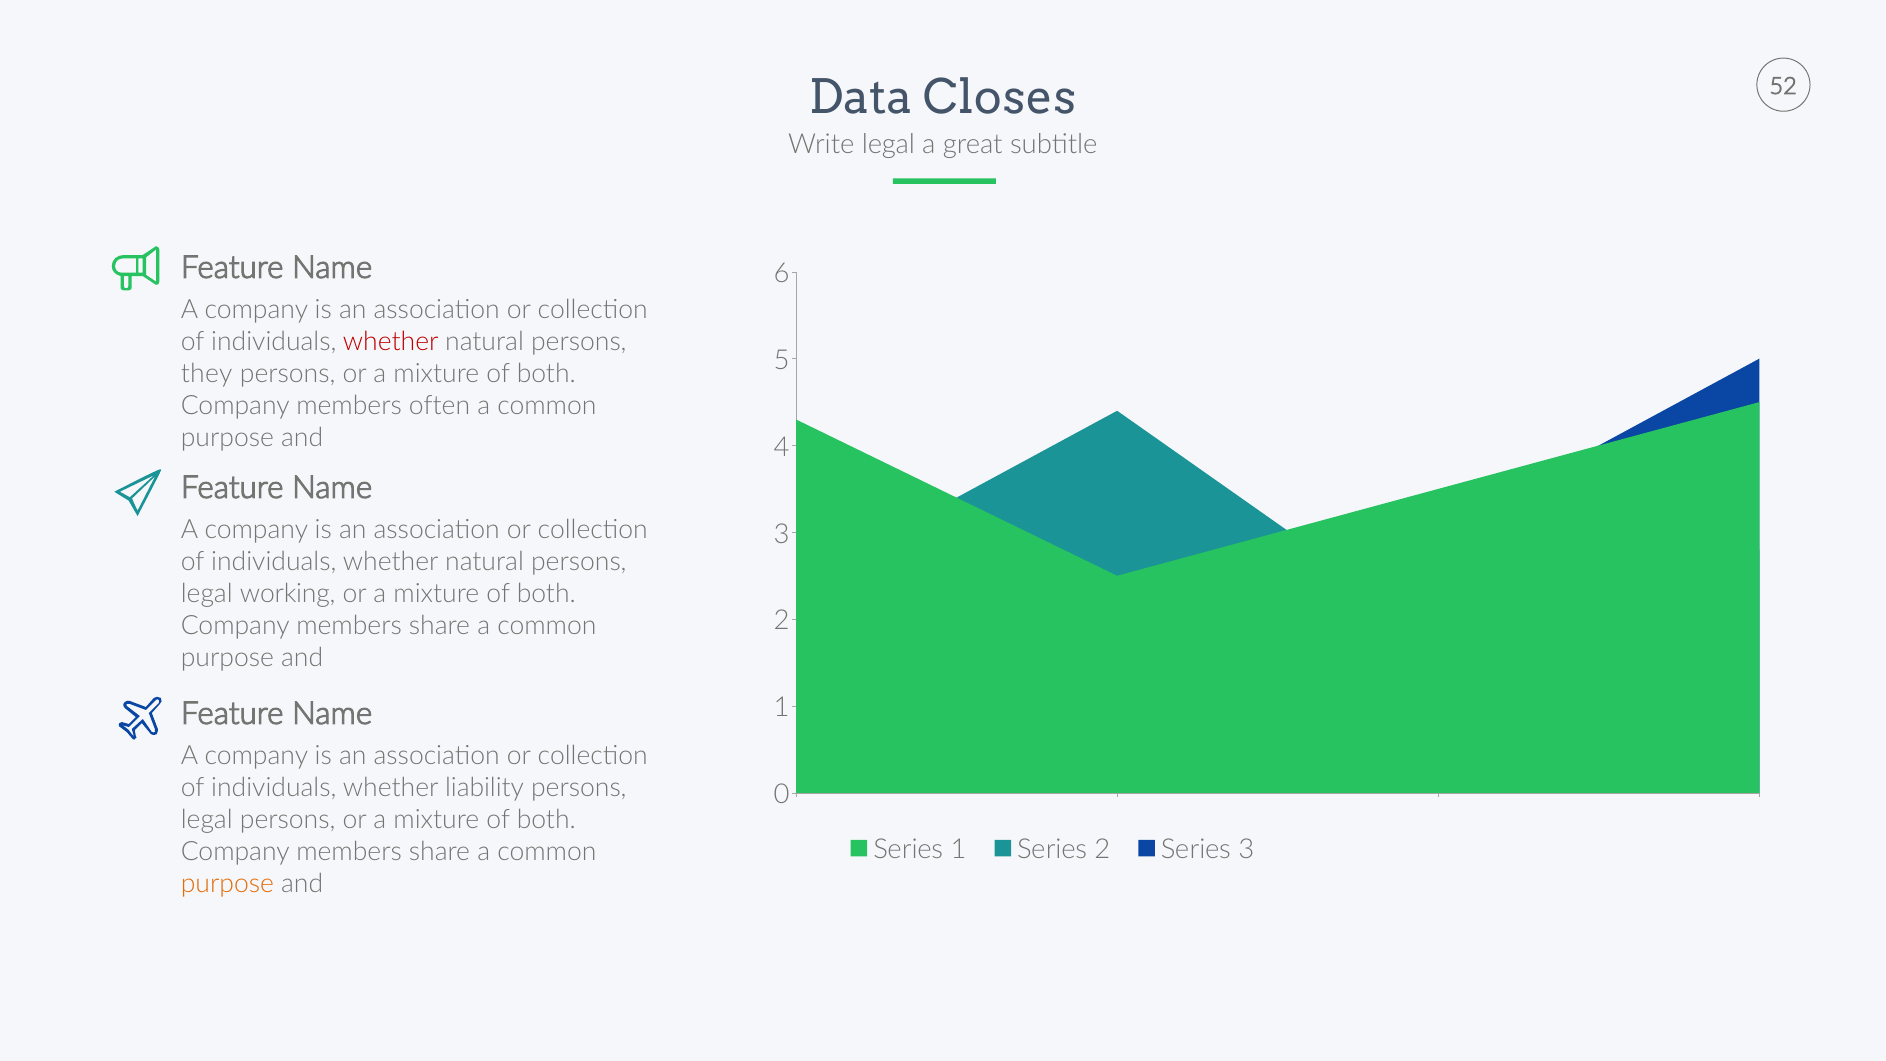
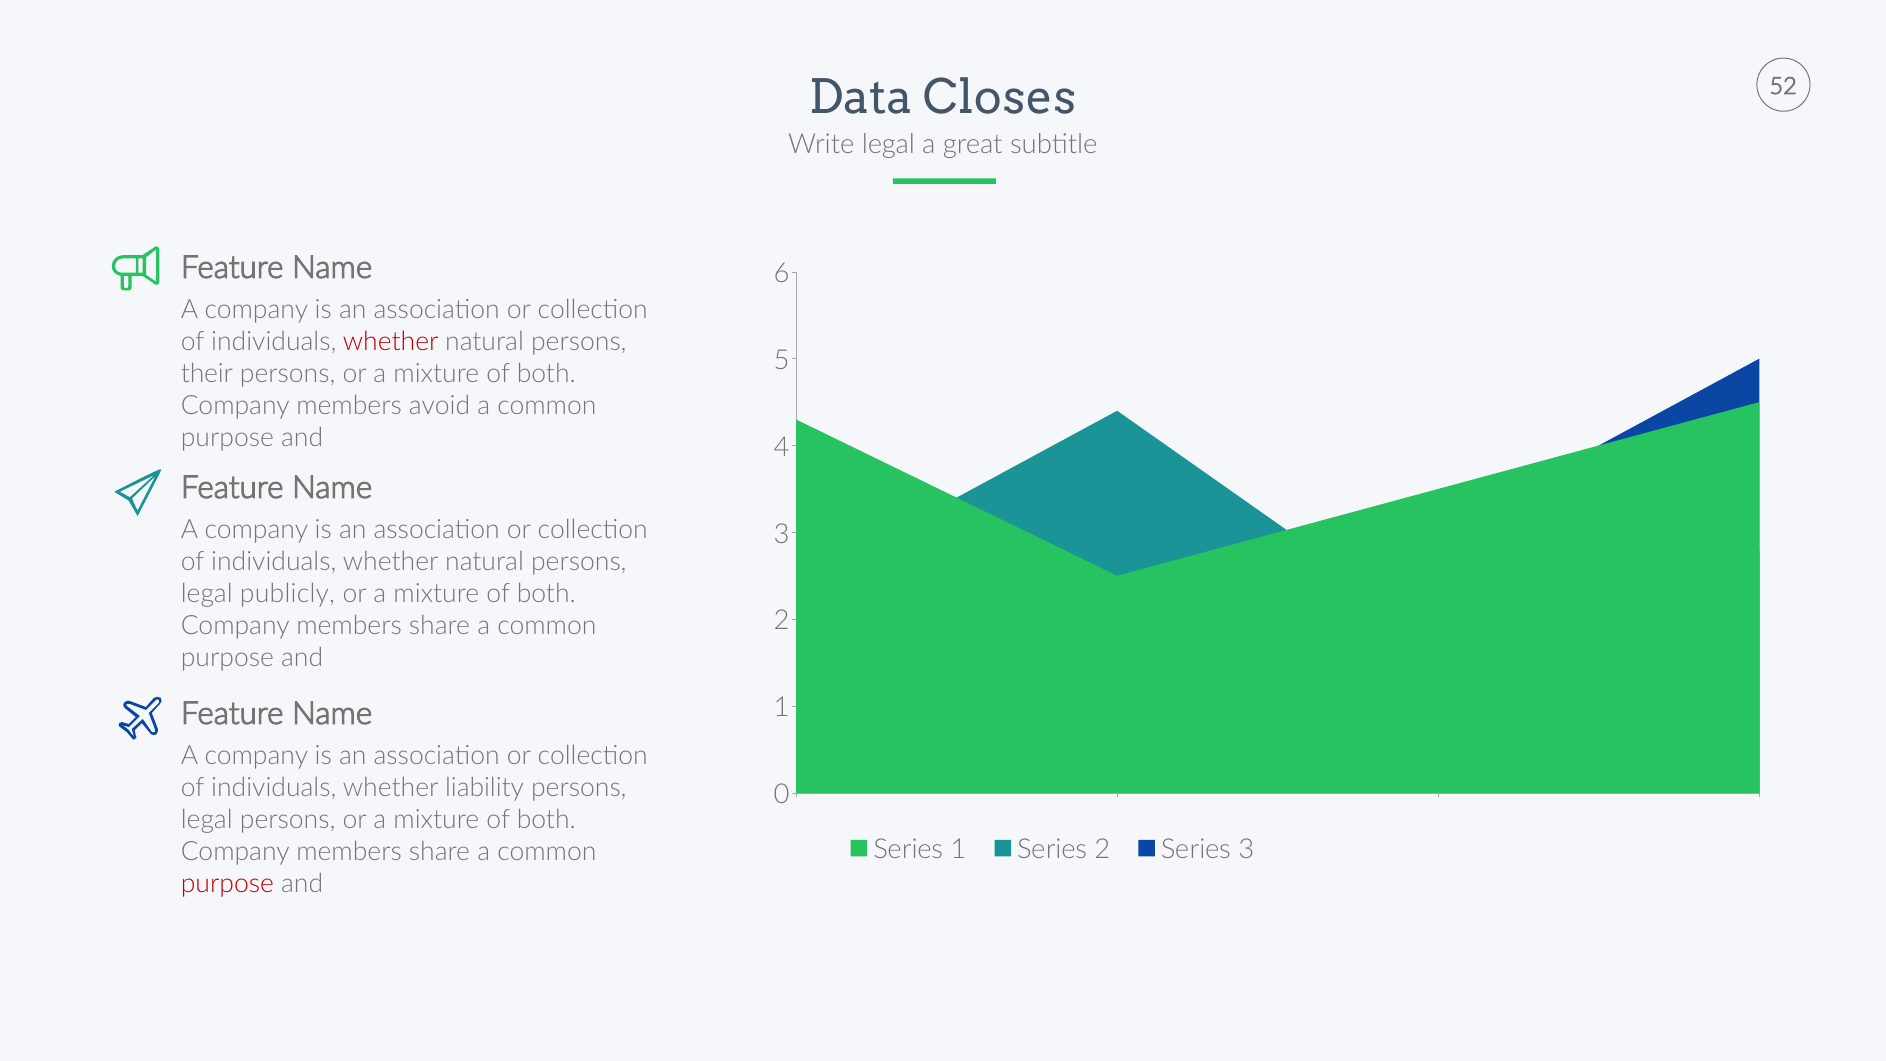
they: they -> their (207, 374)
often: often -> avoid (440, 406)
working: working -> publicly (287, 594)
purpose colour: orange -> red (227, 884)
